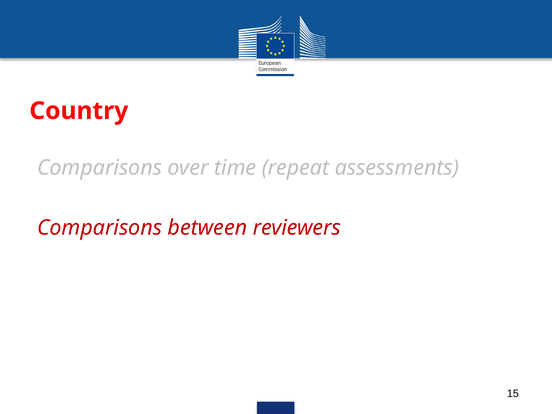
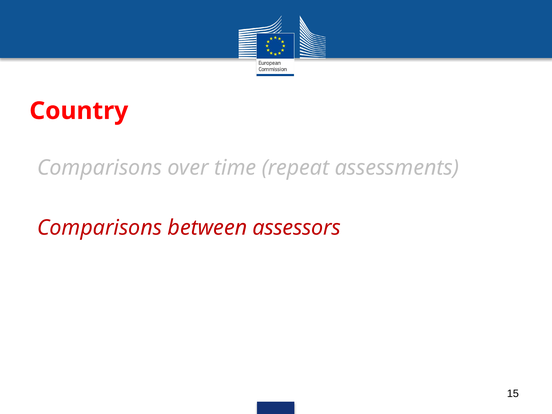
reviewers: reviewers -> assessors (297, 228)
